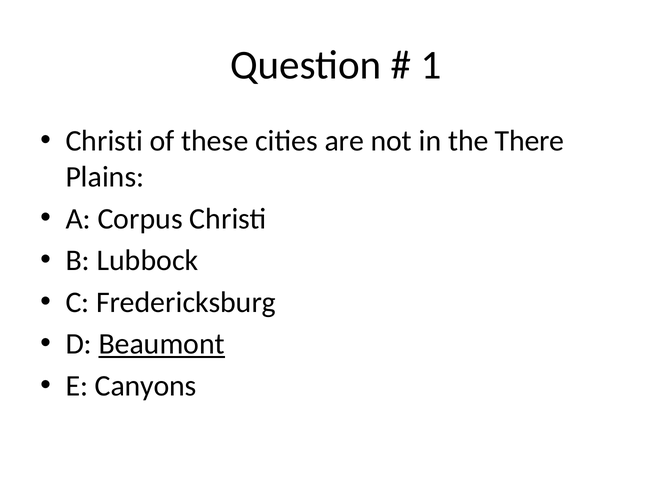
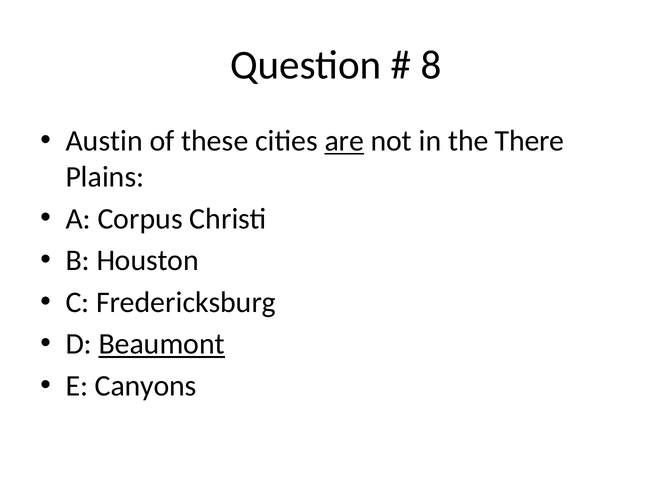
1: 1 -> 8 (431, 65)
Christi: Christi -> Austin (104, 141)
are underline: none -> present (344, 141)
Lubbock: Lubbock -> Houston (148, 260)
